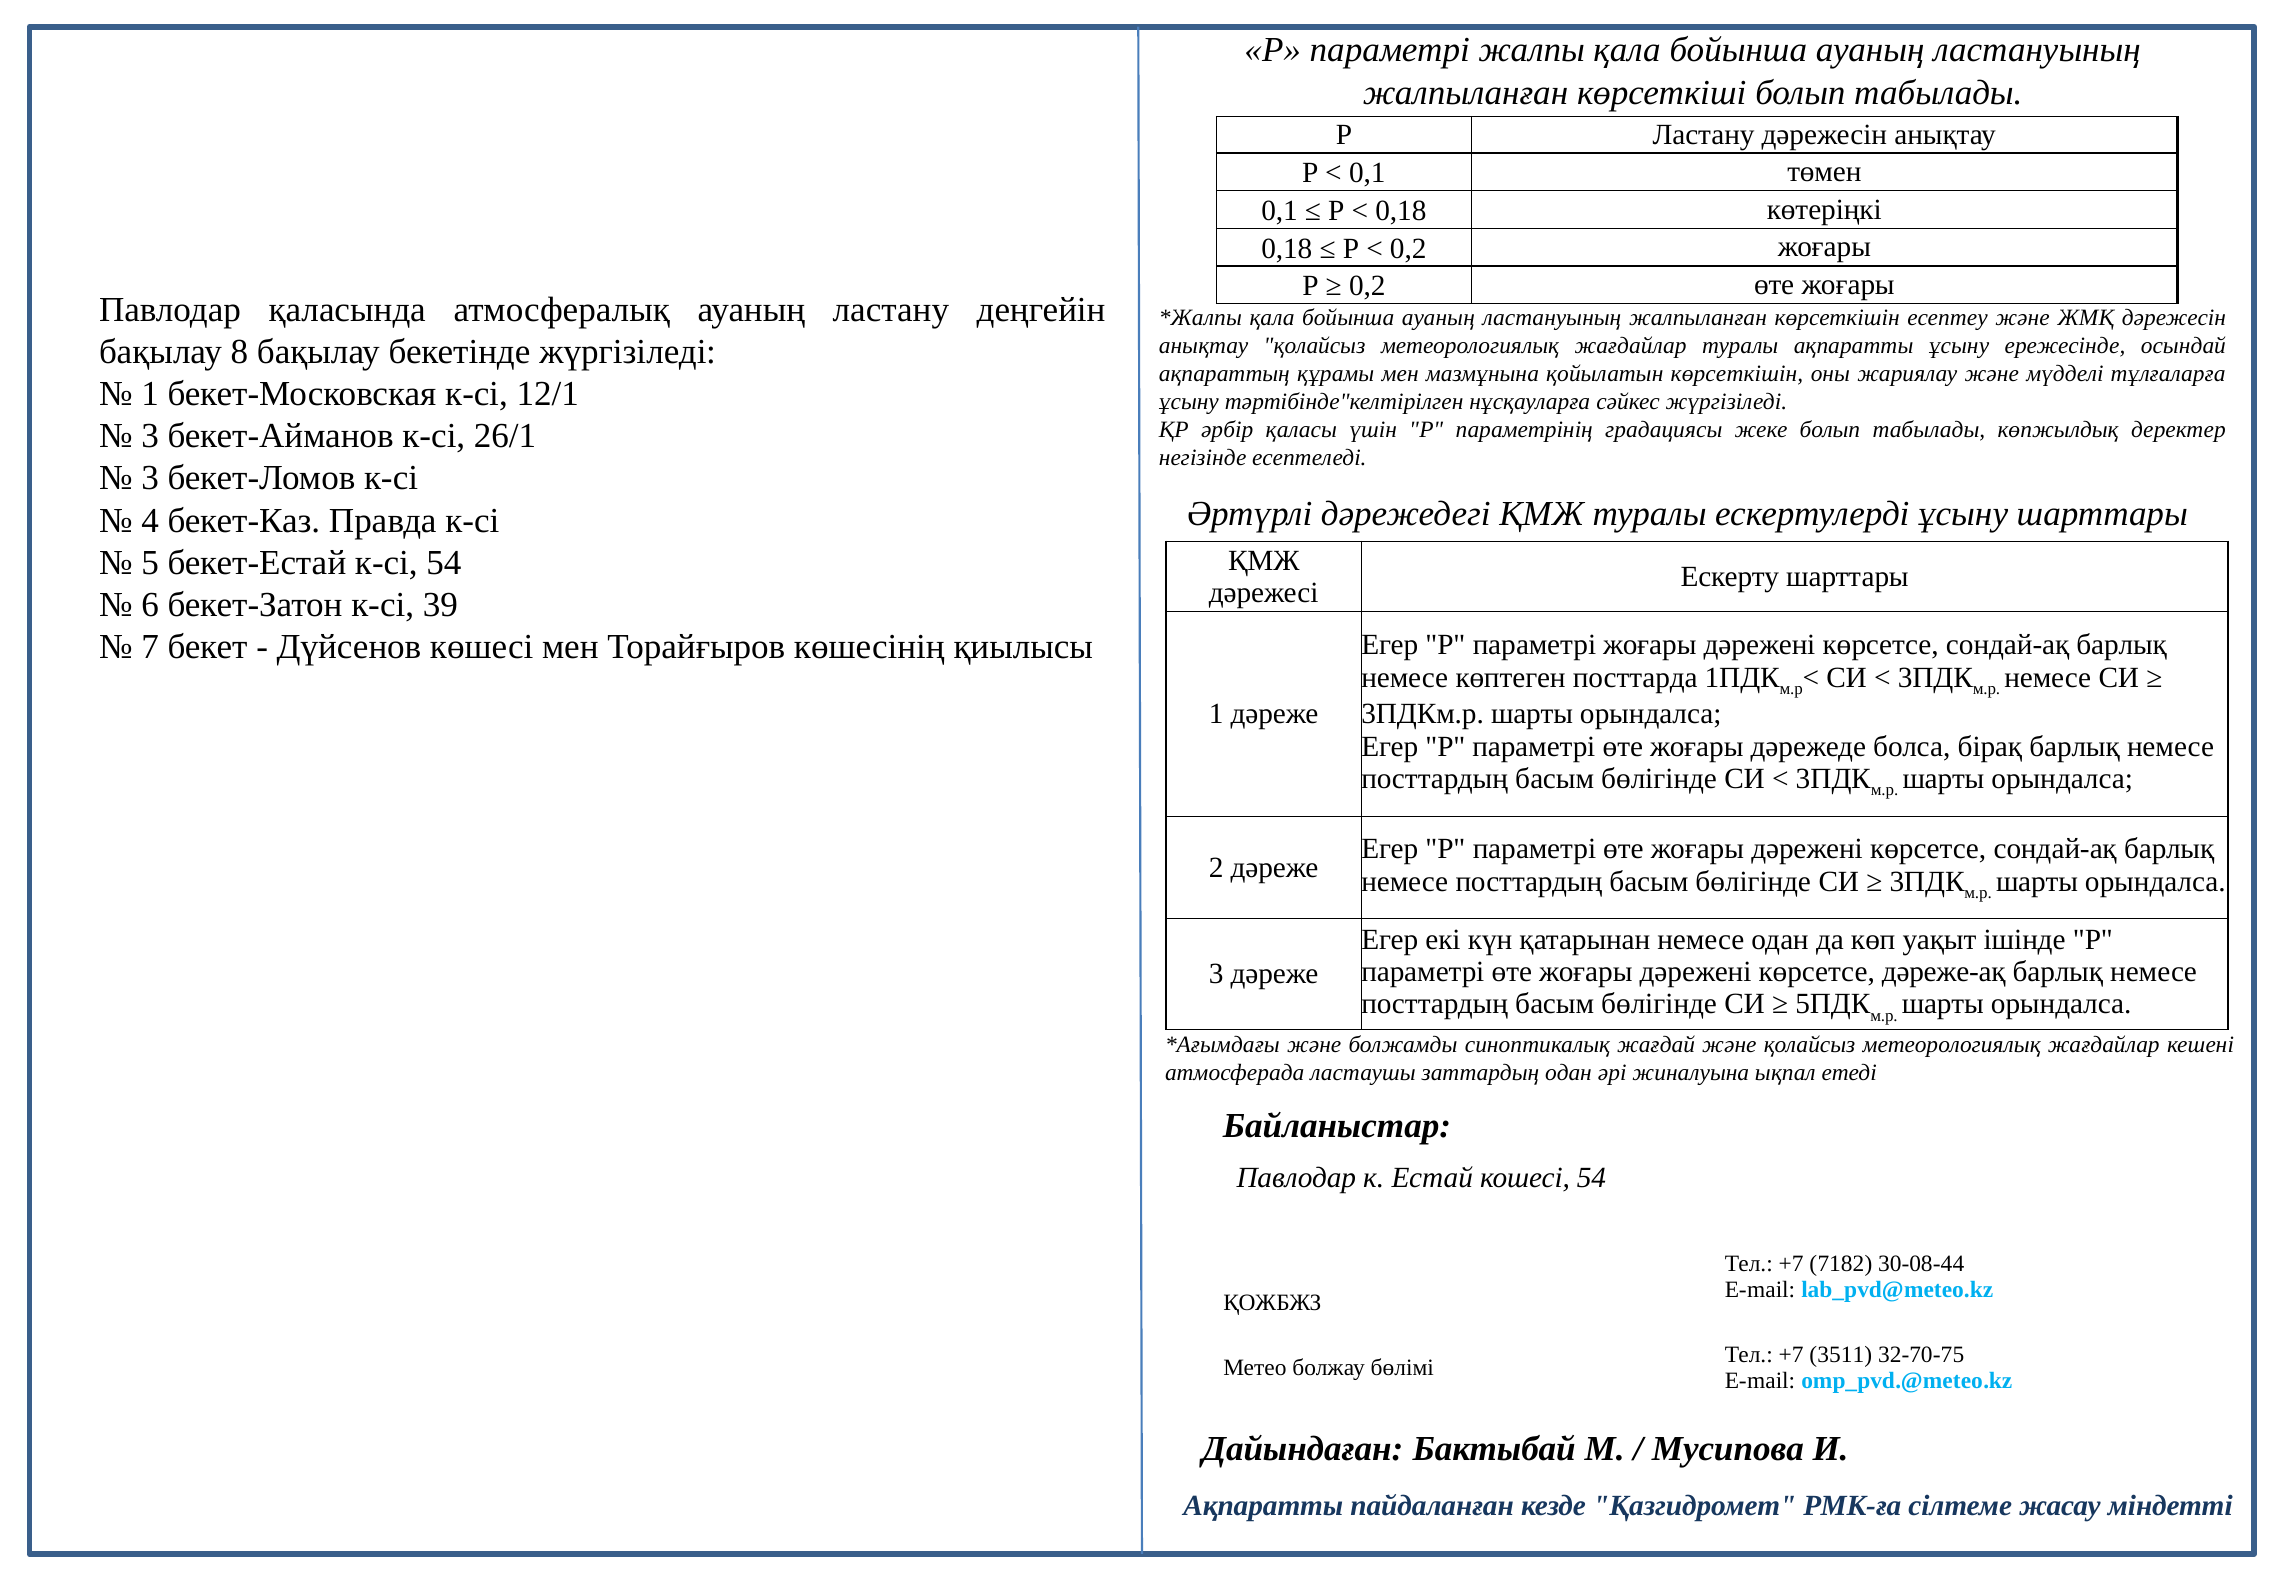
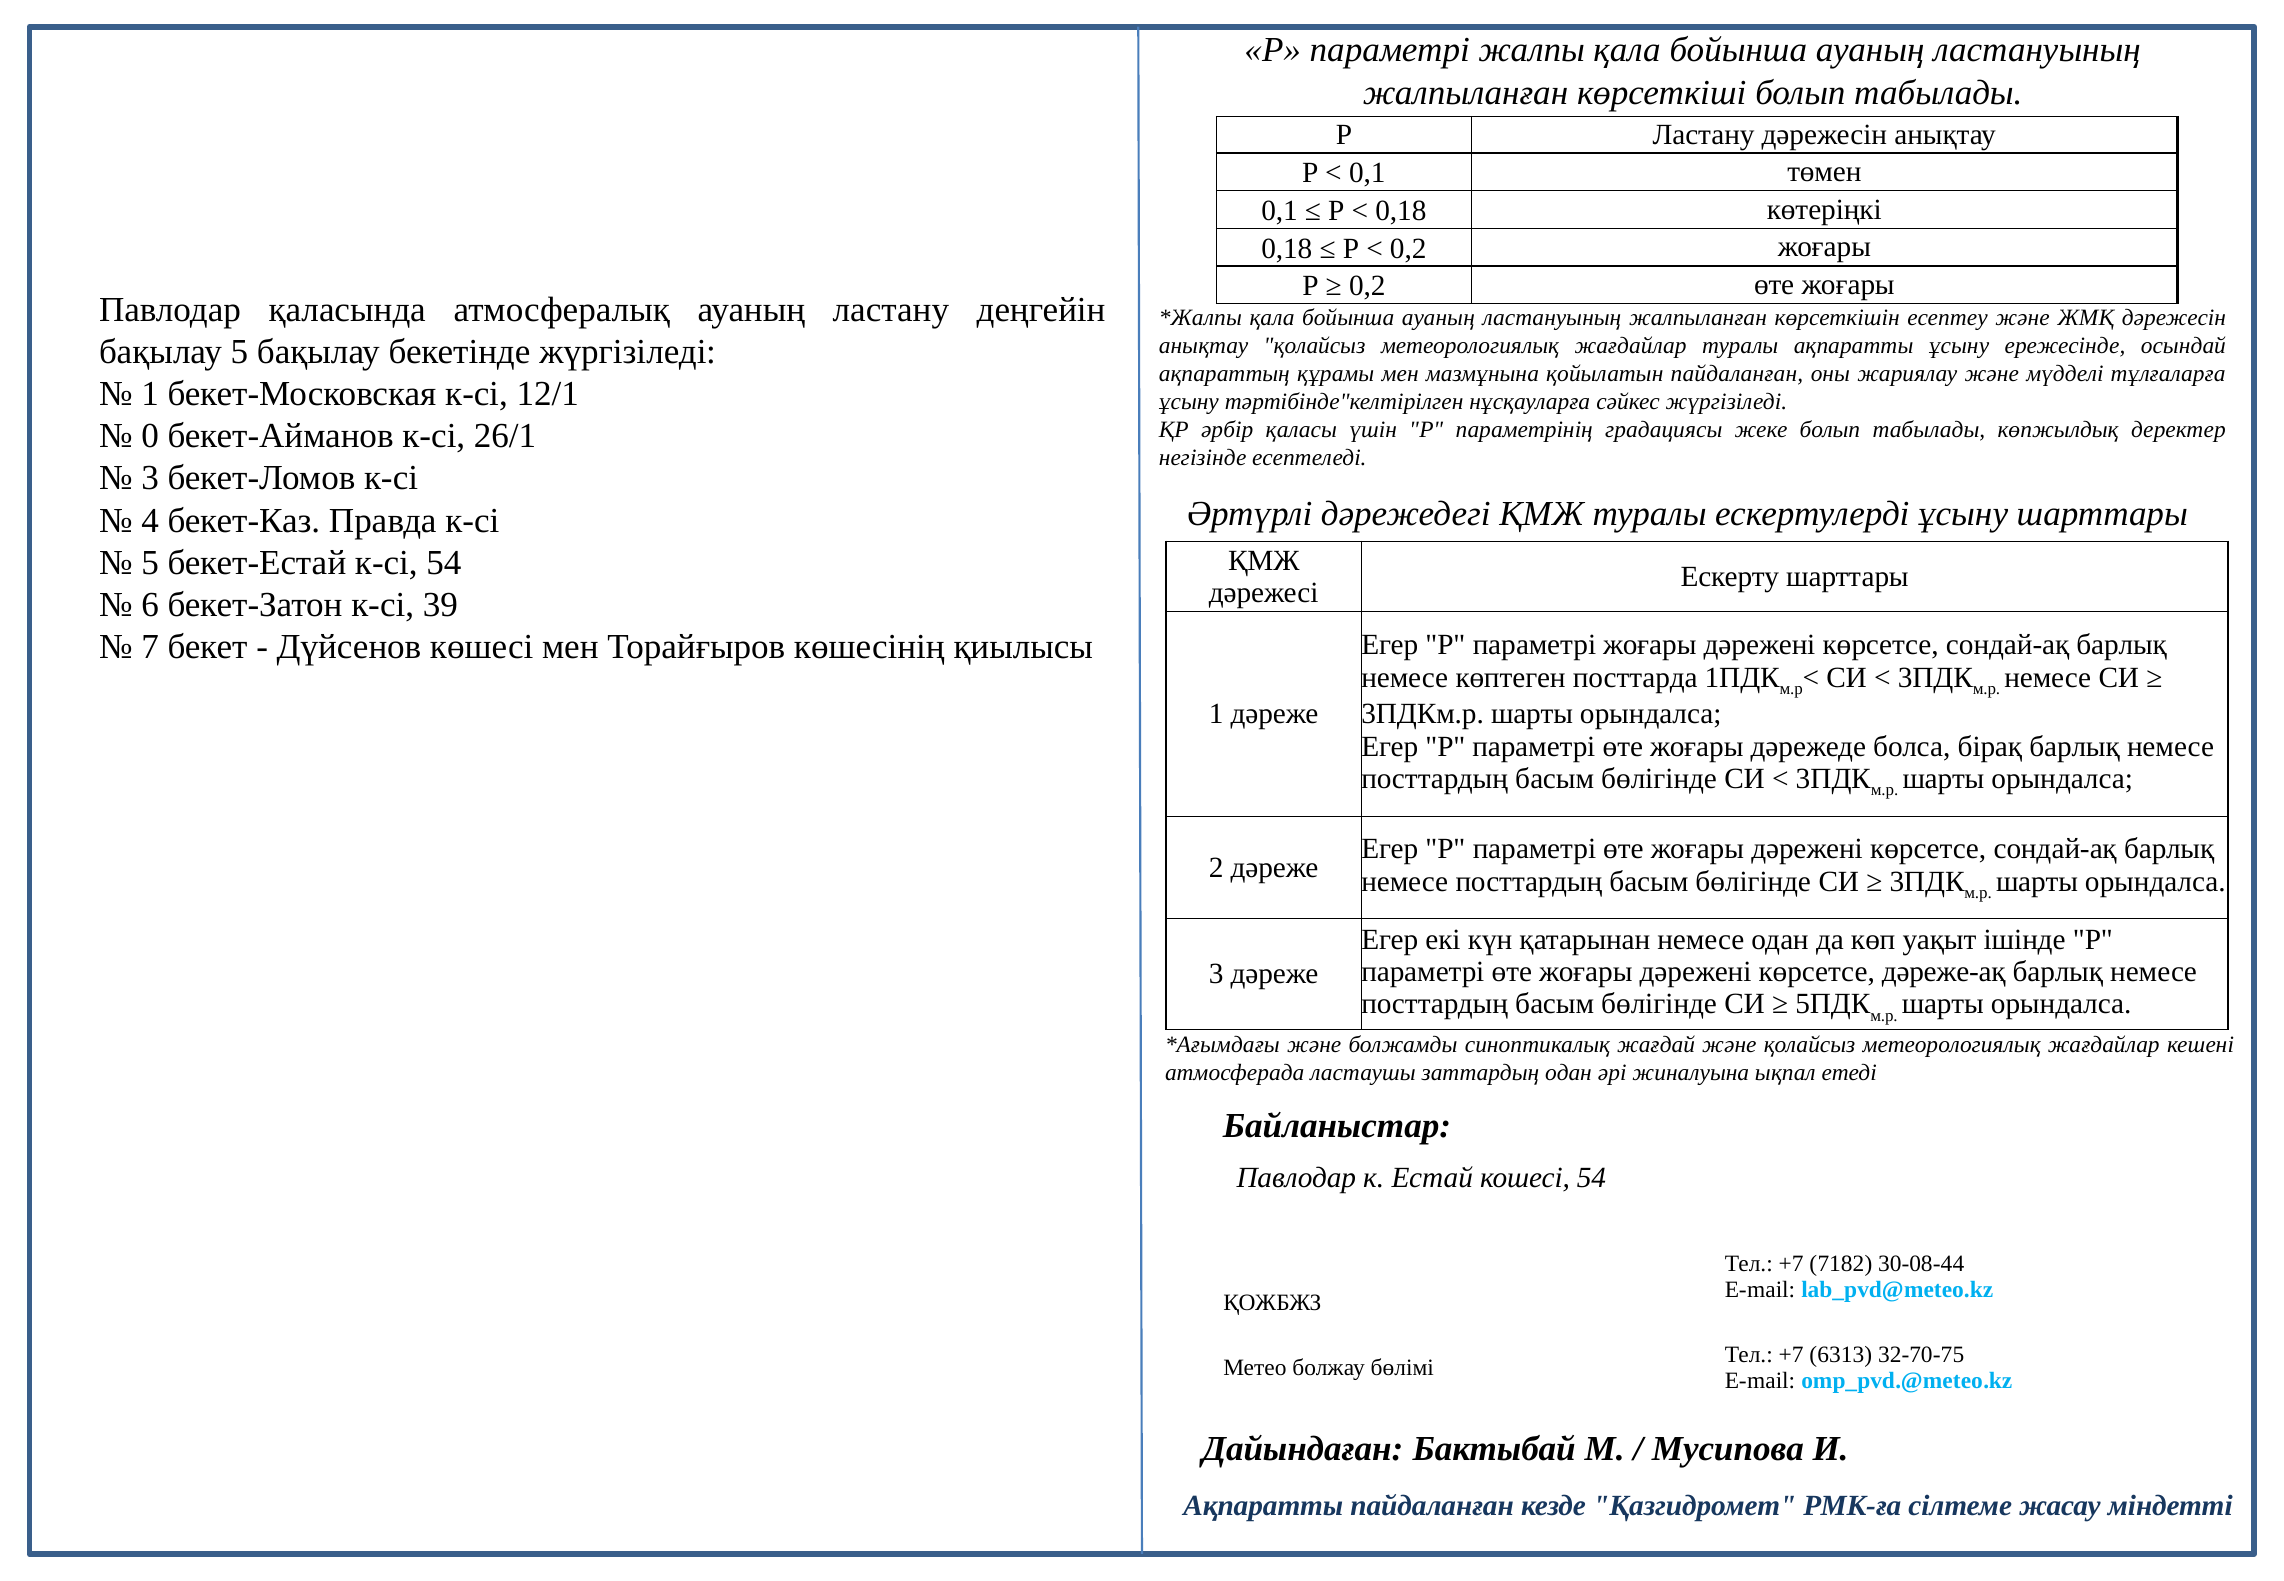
бақылау 8: 8 -> 5 (239, 352)
қойылатын көрсеткішін: көрсеткішін -> пайдаланған (1737, 374)
3: 3 -> 0 (150, 436)
3511: 3511 -> 6313 (1841, 1355)
